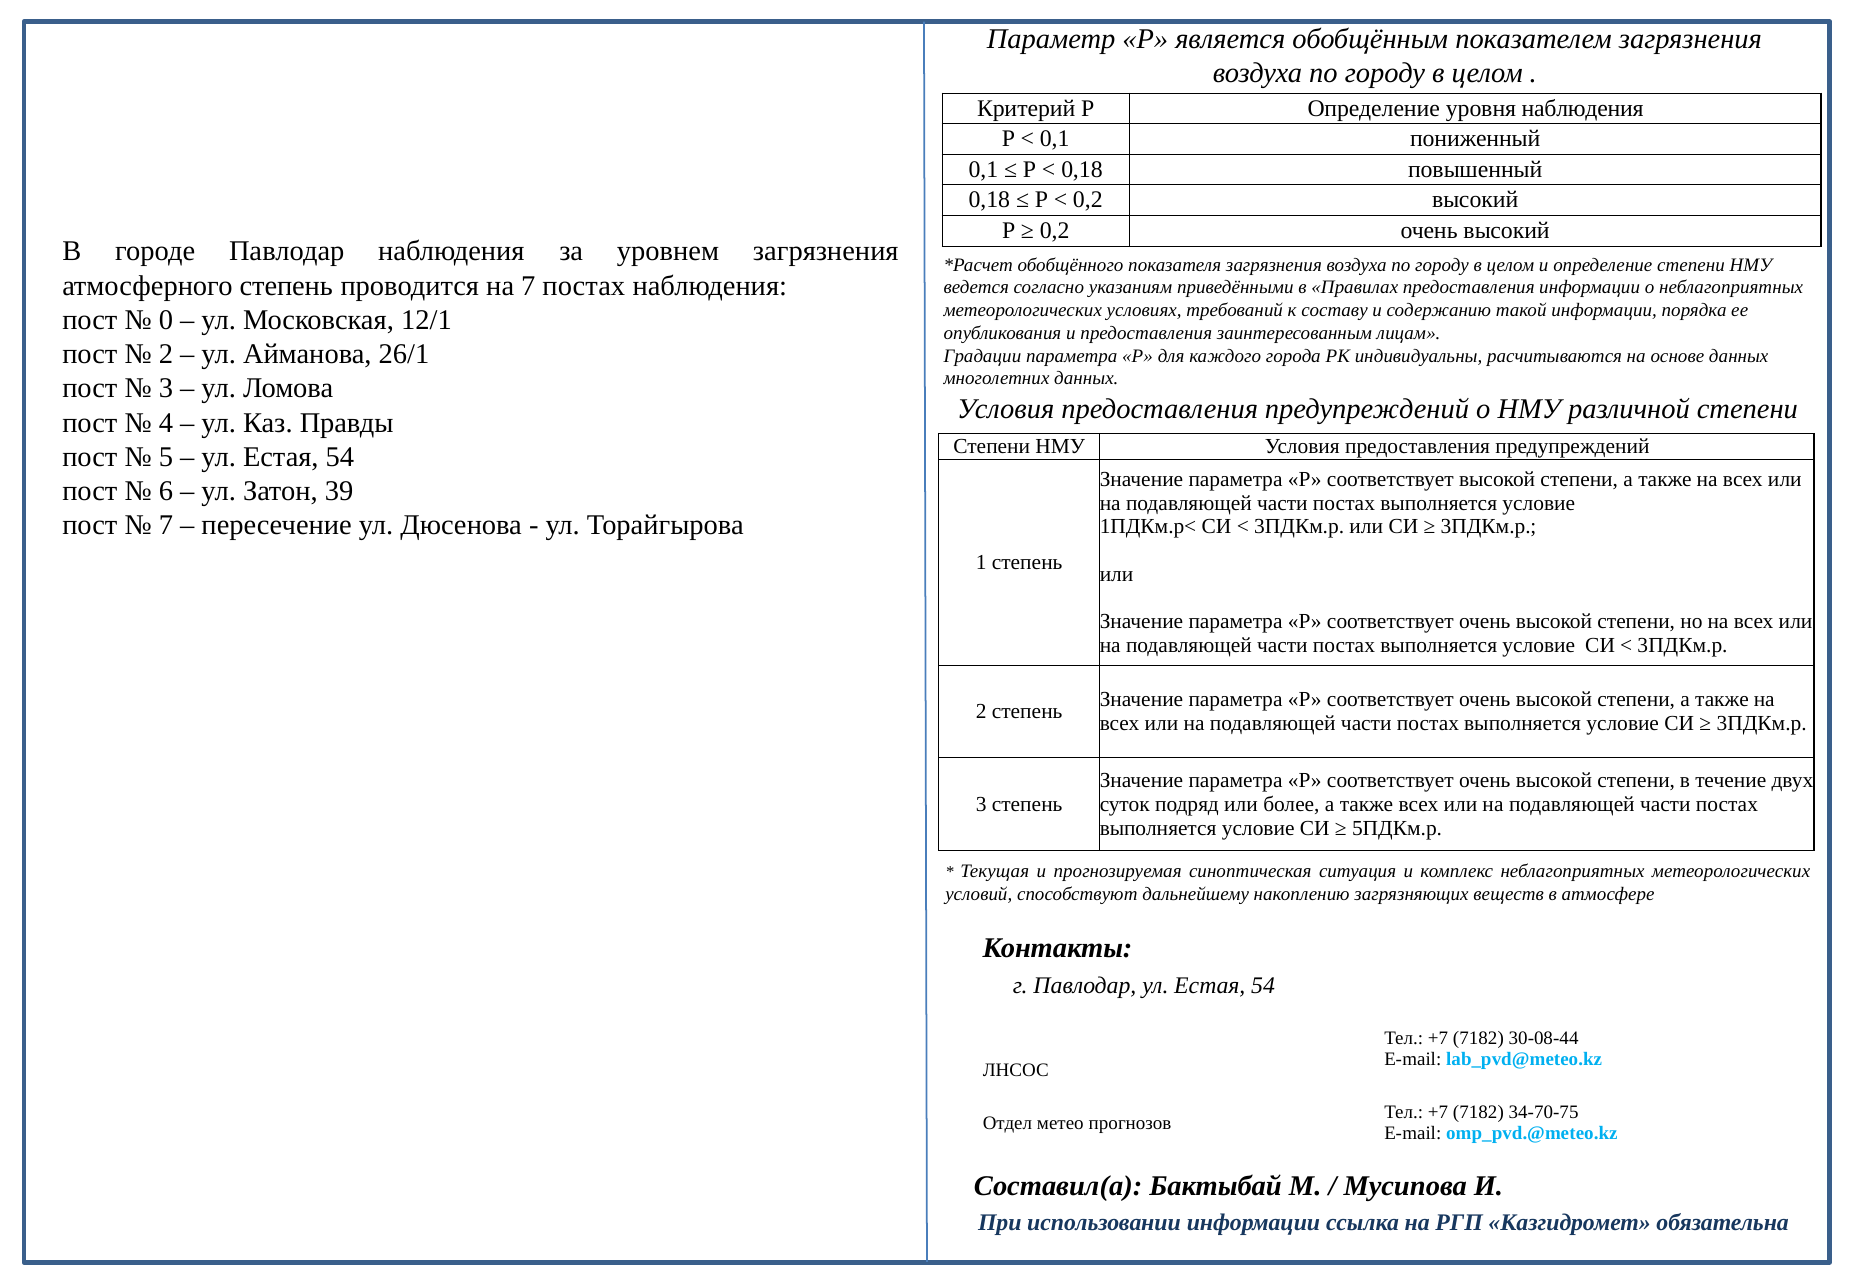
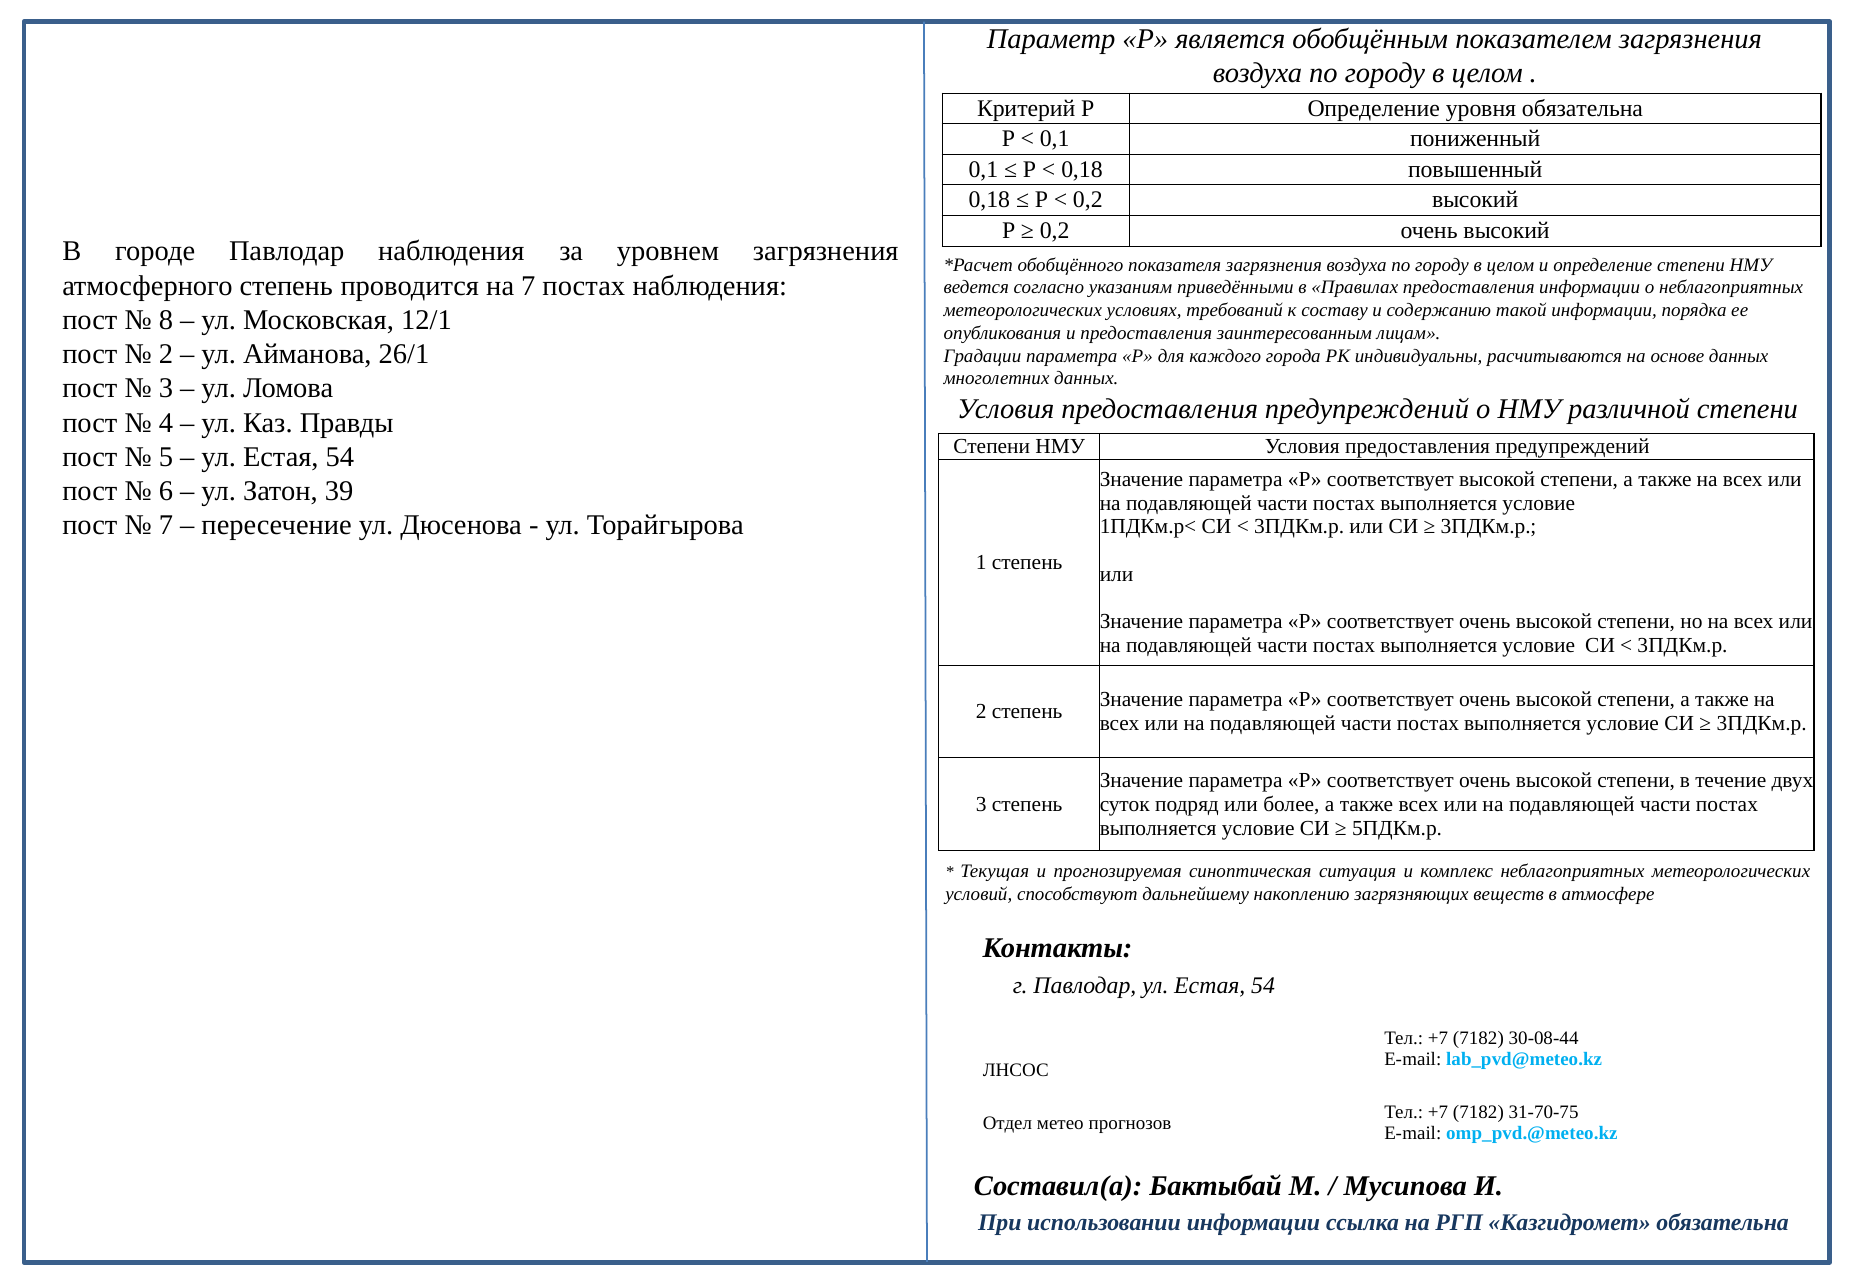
уровня наблюдения: наблюдения -> обязательна (1582, 108)
0: 0 -> 8 (166, 320)
34-70-75: 34-70-75 -> 31-70-75 (1544, 1112)
